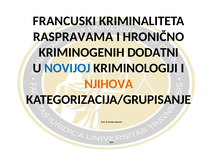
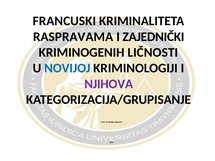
HRONIČNO: HRONIČNO -> ZAJEDNIČKI (154, 37)
DODATNI: DODATNI -> LIČNOSTI (153, 52)
NJIHOVA colour: orange -> purple (109, 84)
